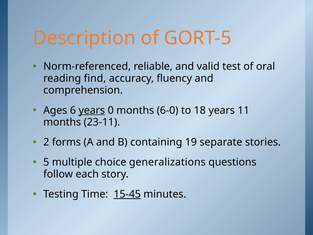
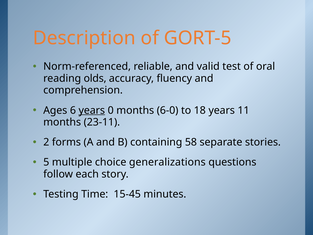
find: find -> olds (95, 78)
19: 19 -> 58 (191, 142)
15-45 underline: present -> none (127, 194)
